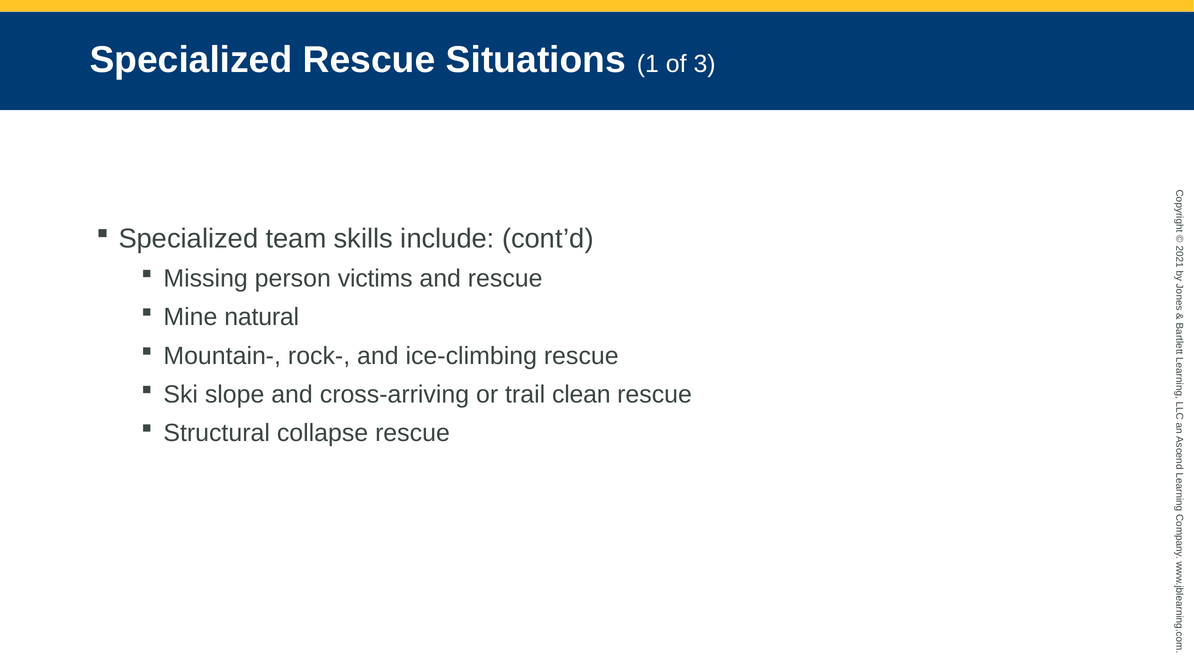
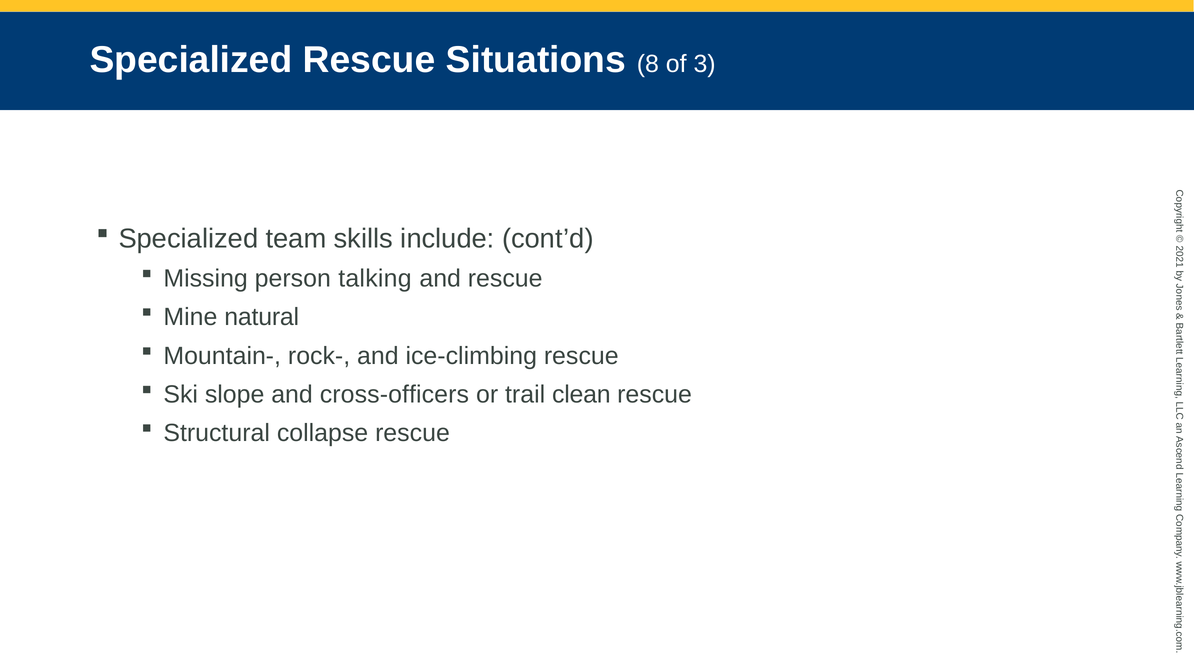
Situations 1: 1 -> 8 (648, 64)
victims: victims -> talking (375, 278)
cross-arriving: cross-arriving -> cross-officers (394, 394)
